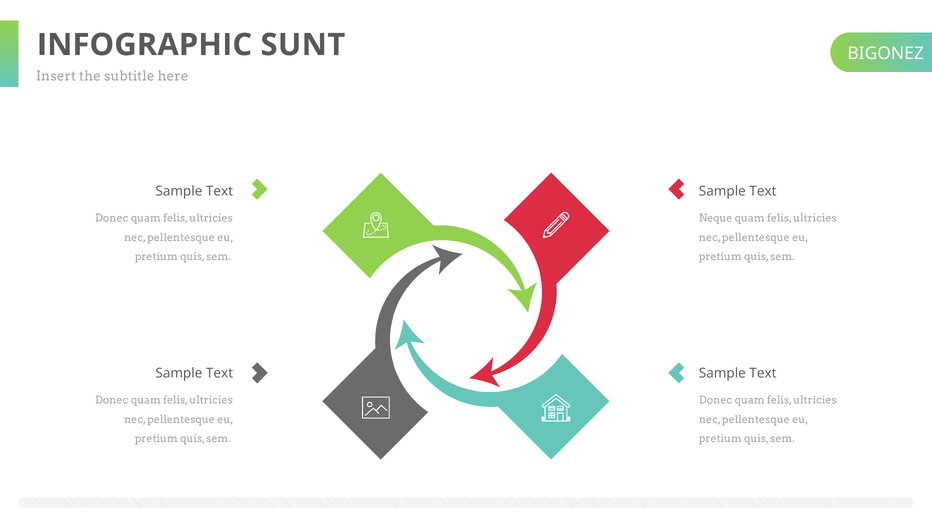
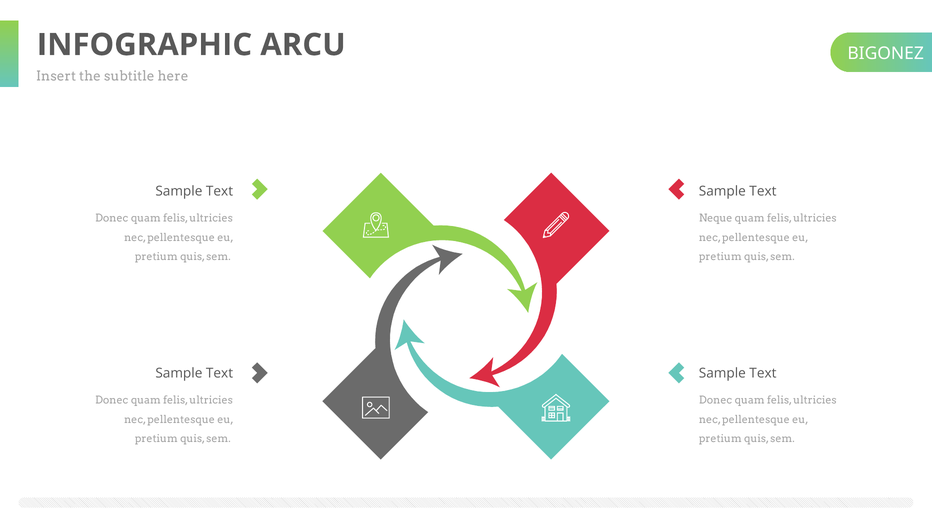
SUNT: SUNT -> ARCU (303, 45)
